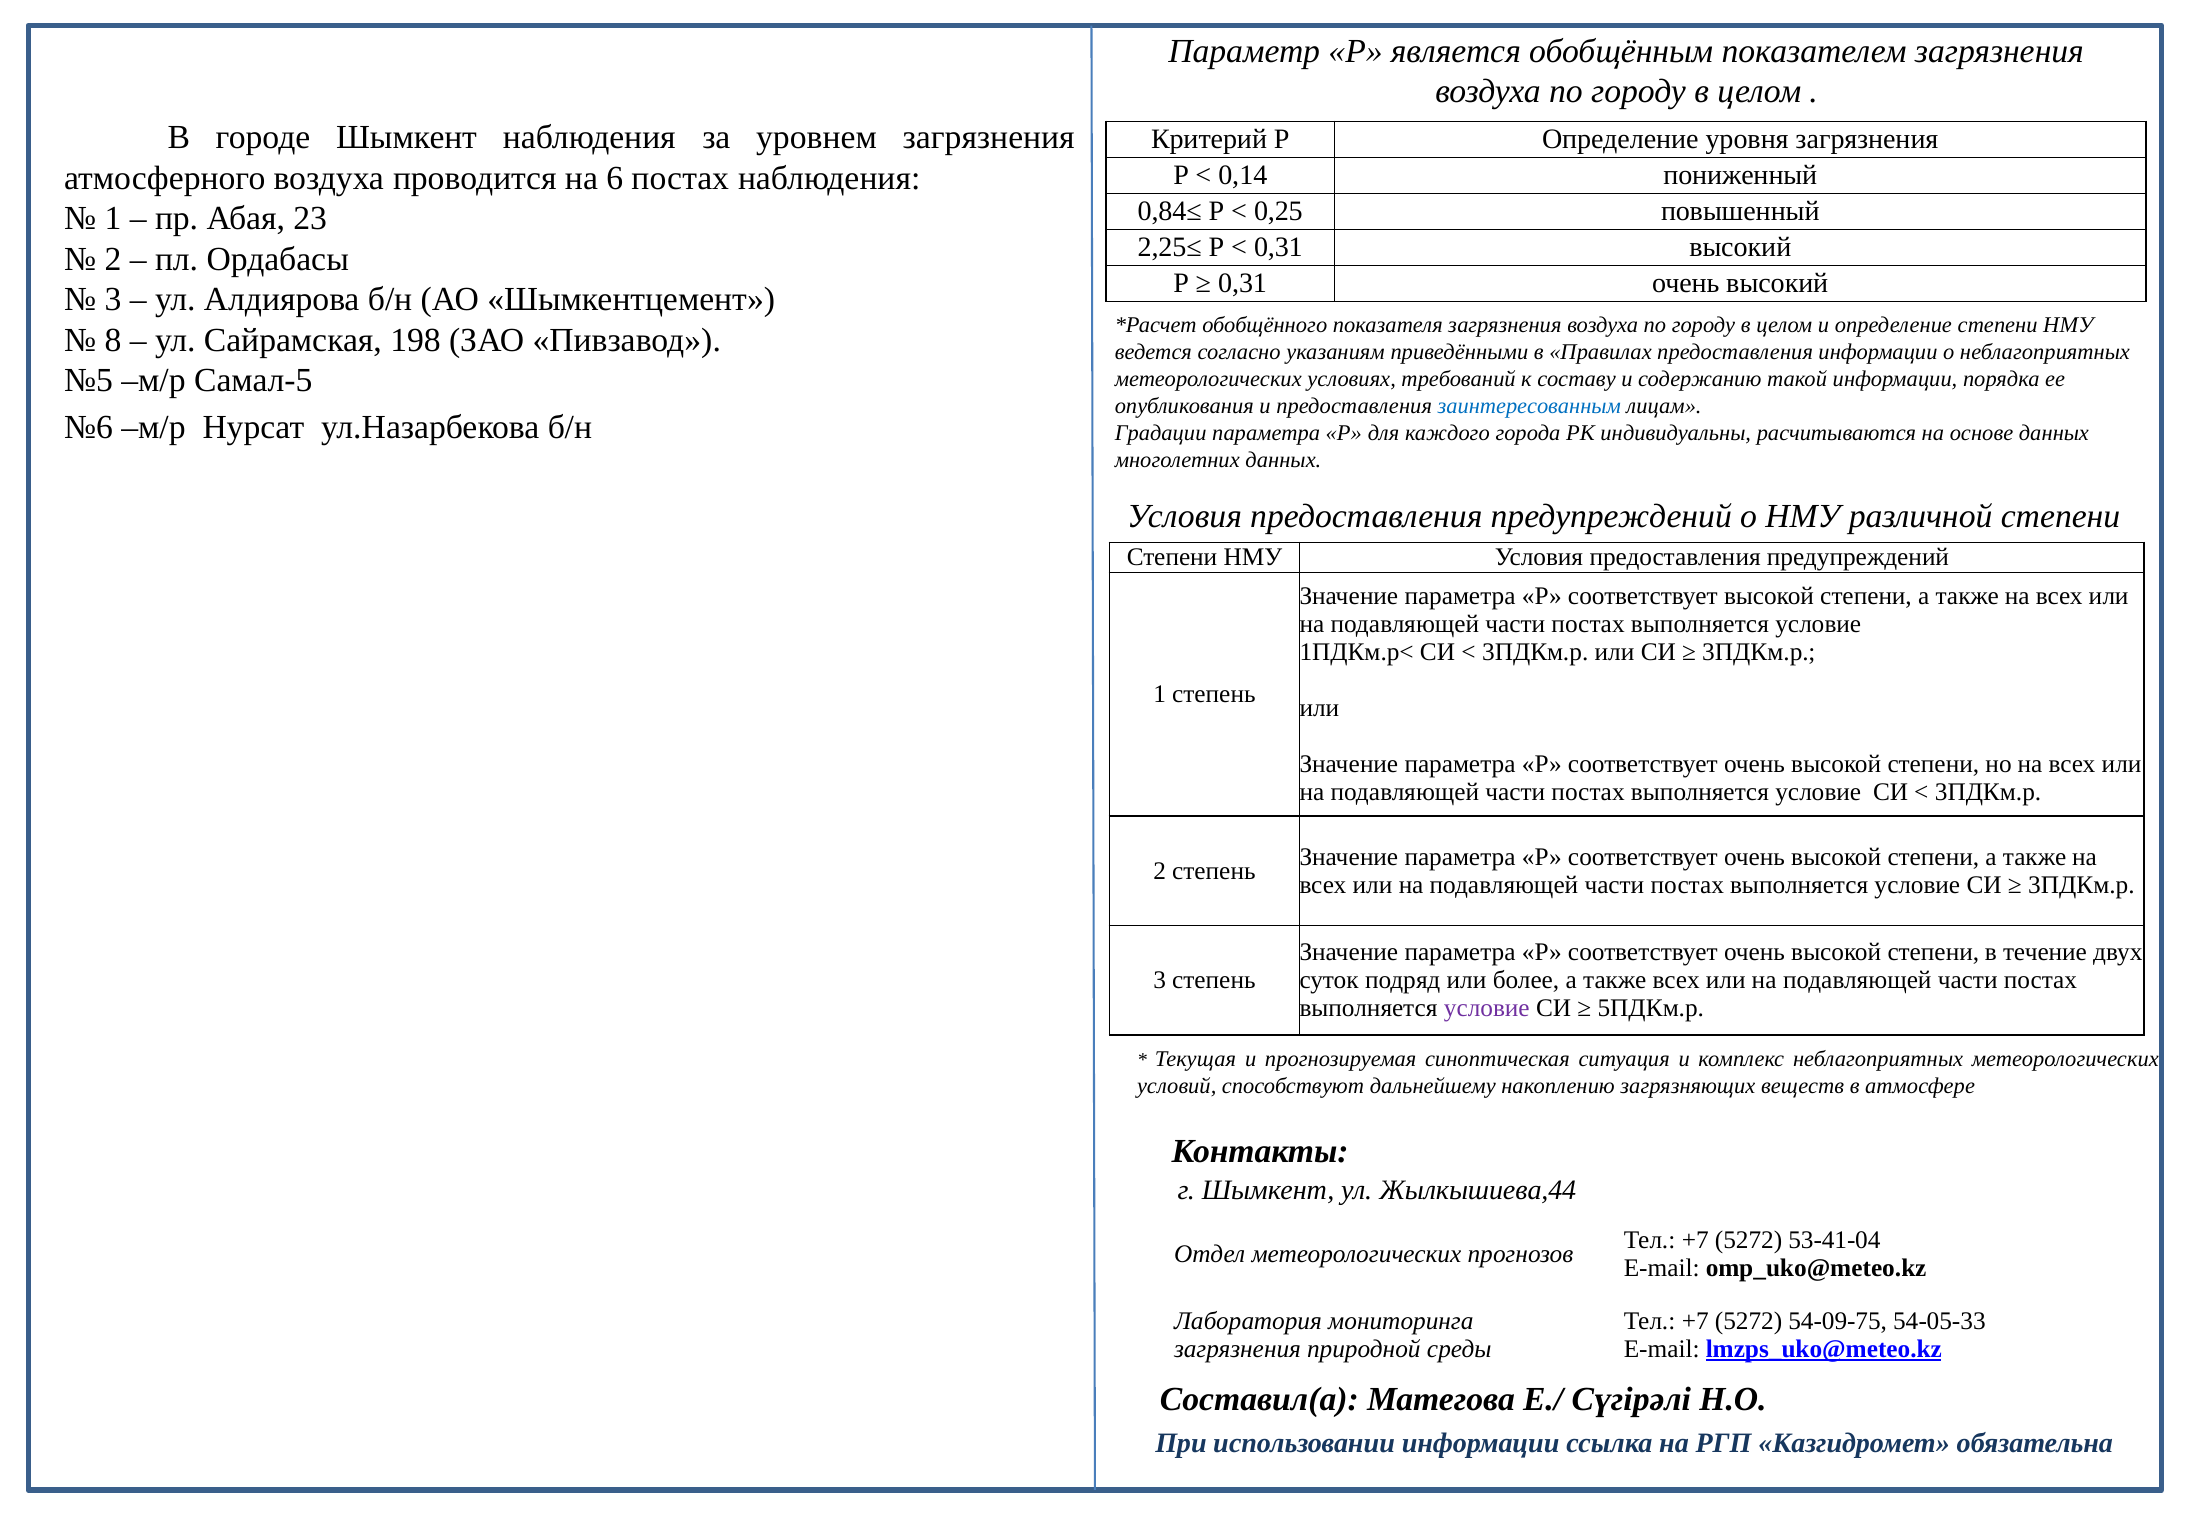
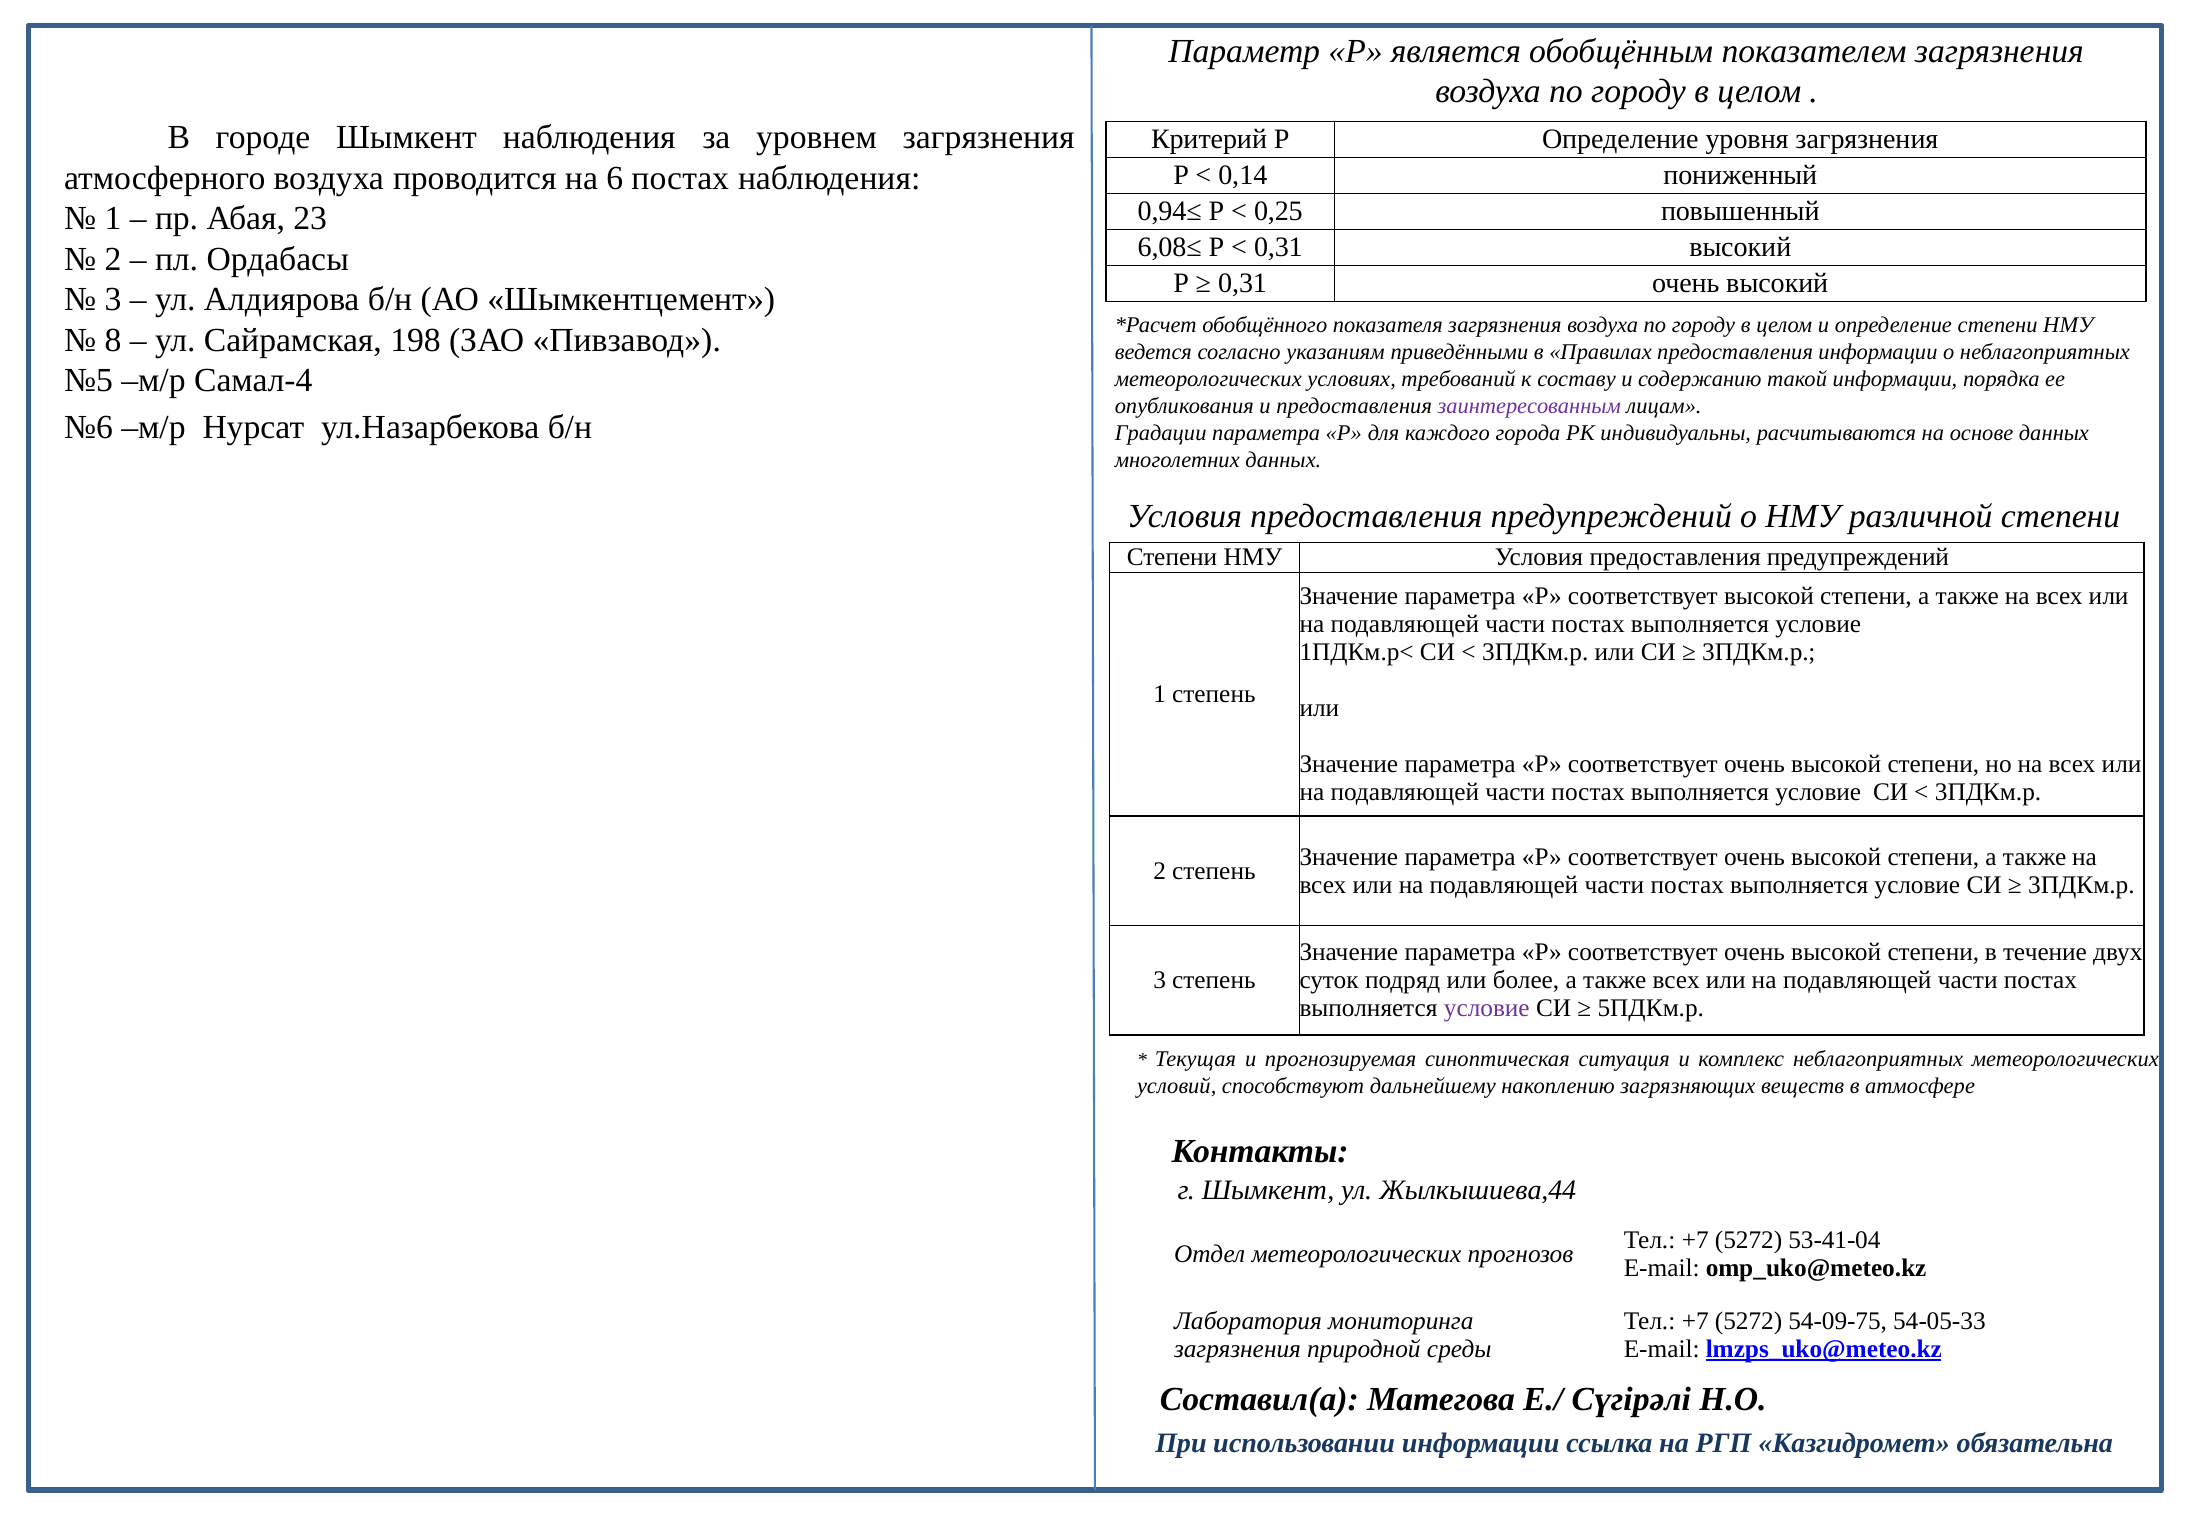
0,84≤: 0,84≤ -> 0,94≤ (1170, 211)
2,25≤: 2,25≤ -> 6,08≤ (1170, 247)
Самал-5: Самал-5 -> Самал-4 (253, 380)
заинтересованным colour: blue -> purple (1529, 406)
